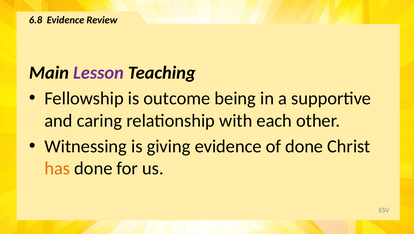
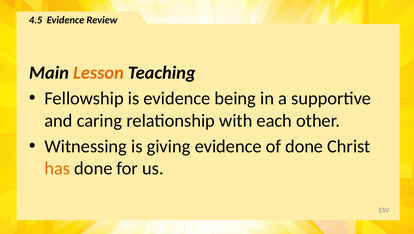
6.8: 6.8 -> 4.5 (36, 20)
Lesson colour: purple -> orange (98, 73)
is outcome: outcome -> evidence (177, 98)
